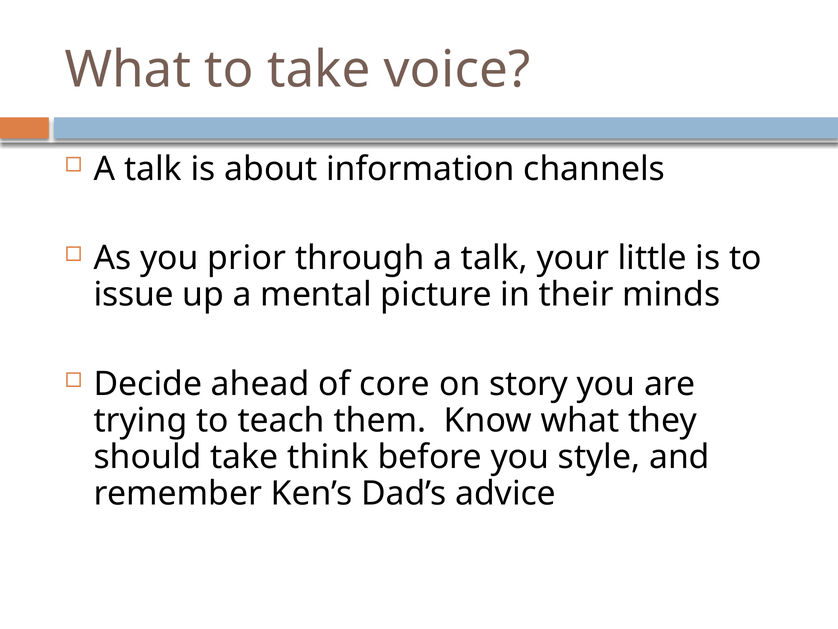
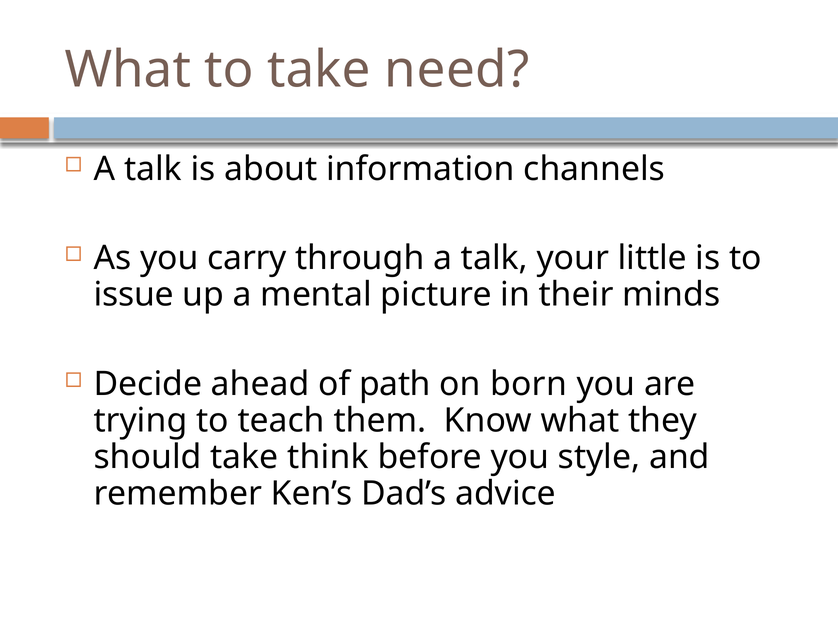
voice: voice -> need (457, 70)
prior: prior -> carry (247, 258)
core: core -> path (395, 384)
story: story -> born (529, 384)
